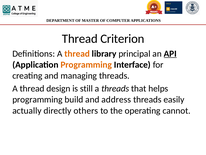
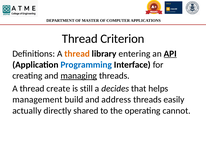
principal: principal -> entering (134, 54)
Programming colour: orange -> blue (86, 65)
managing underline: none -> present (79, 75)
design: design -> create (58, 88)
a threads: threads -> decides (115, 88)
programming: programming -> management (37, 99)
others: others -> shared (86, 110)
